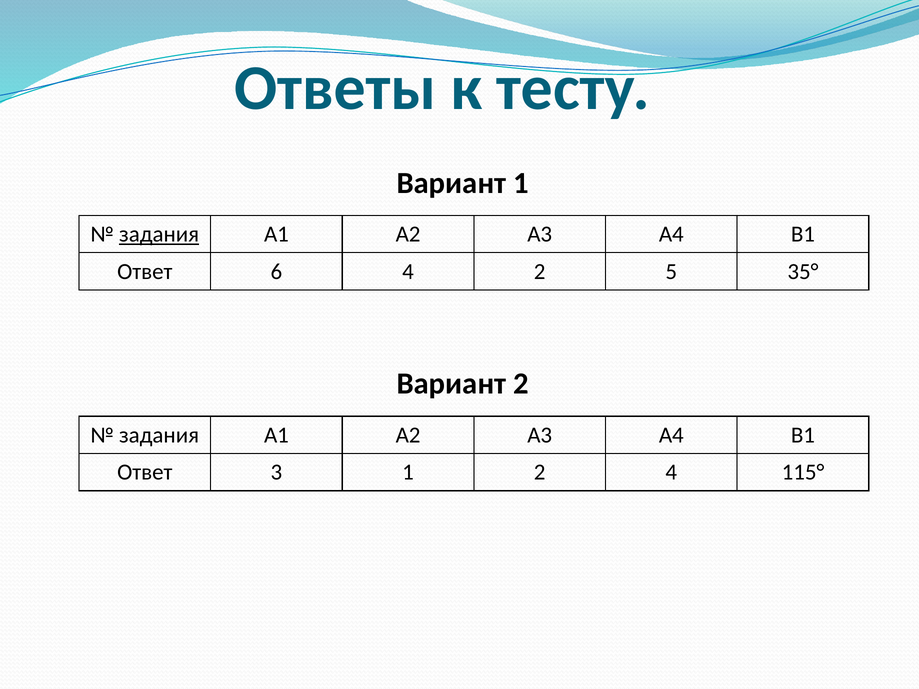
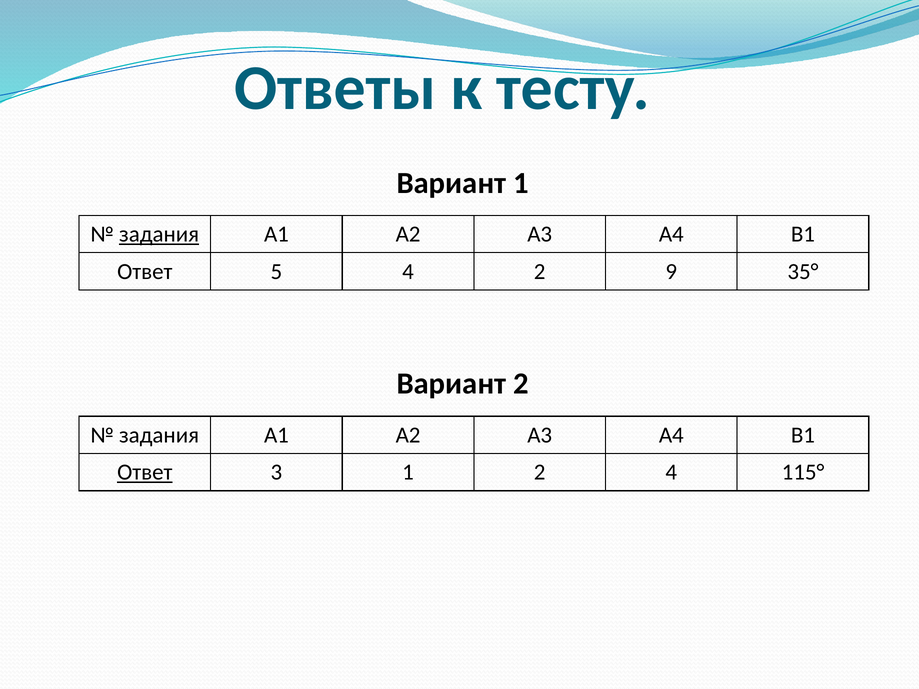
6: 6 -> 5 (276, 272)
5: 5 -> 9 (671, 272)
Ответ underline: none -> present (145, 473)
